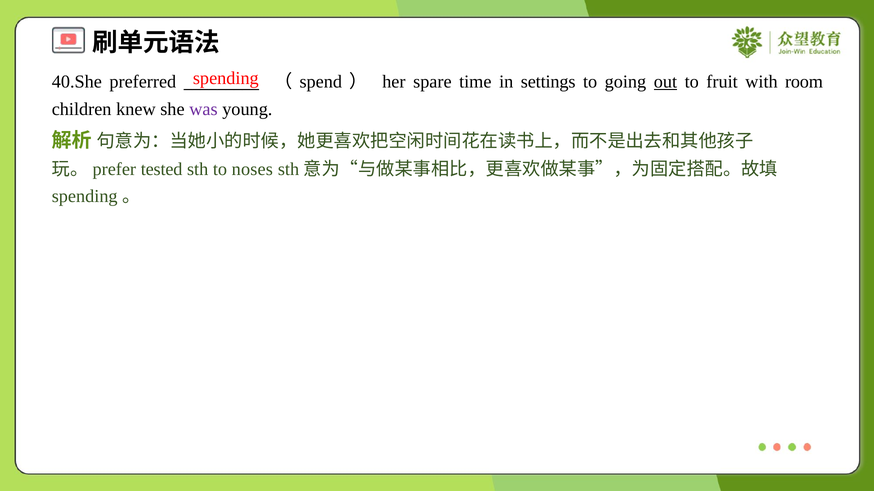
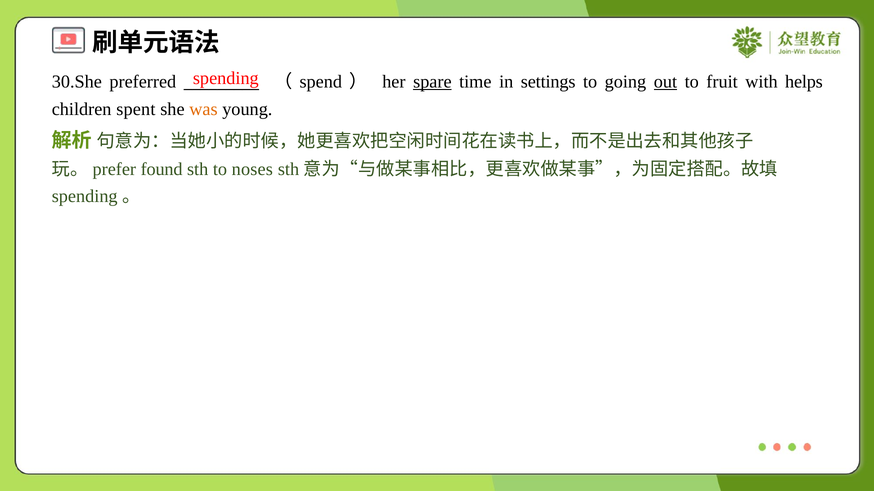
40.She: 40.She -> 30.She (77, 82)
spare underline: none -> present (432, 82)
room: room -> helps (804, 82)
knew: knew -> spent (136, 109)
was colour: purple -> orange (203, 109)
tested: tested -> found (162, 169)
